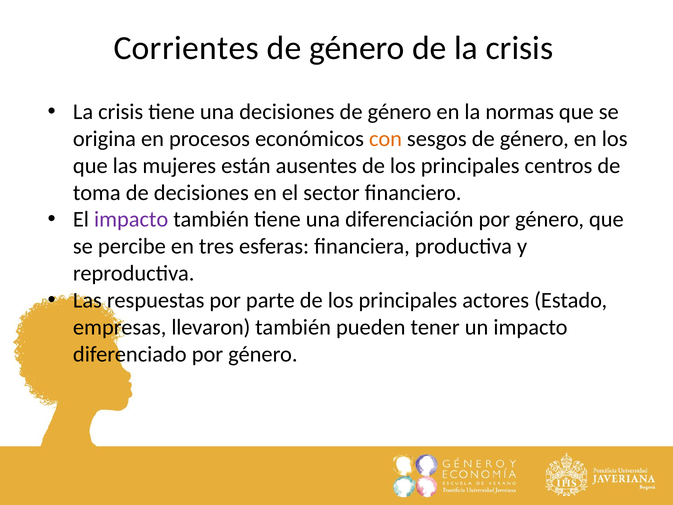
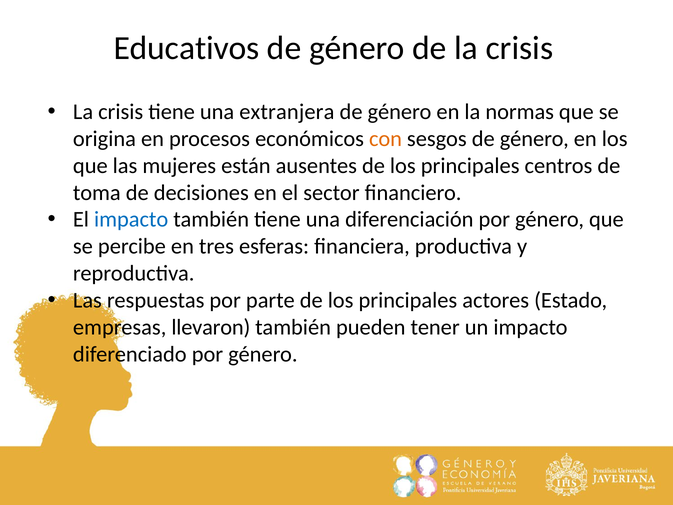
Corrientes: Corrientes -> Educativos (187, 48)
una decisiones: decisiones -> extranjera (287, 112)
impacto colour: purple -> blue (131, 219)
